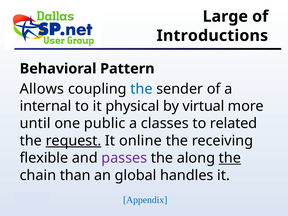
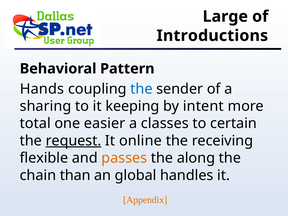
Allows: Allows -> Hands (42, 89)
internal: internal -> sharing (45, 106)
physical: physical -> keeping (132, 106)
virtual: virtual -> intent (203, 106)
until: until -> total (35, 123)
public: public -> easier (105, 123)
related: related -> certain (233, 123)
passes colour: purple -> orange (124, 158)
the underline: present -> none (230, 158)
Appendix colour: blue -> orange (145, 200)
